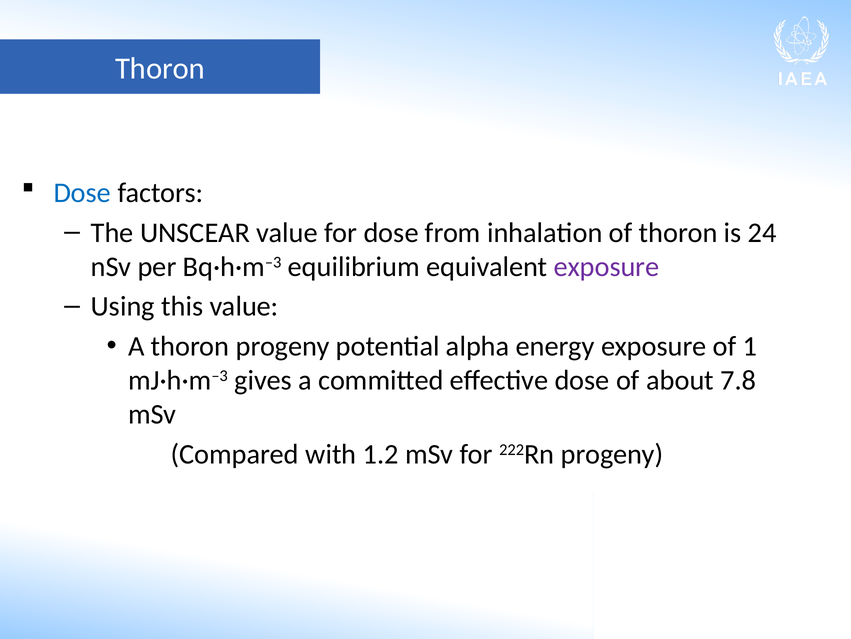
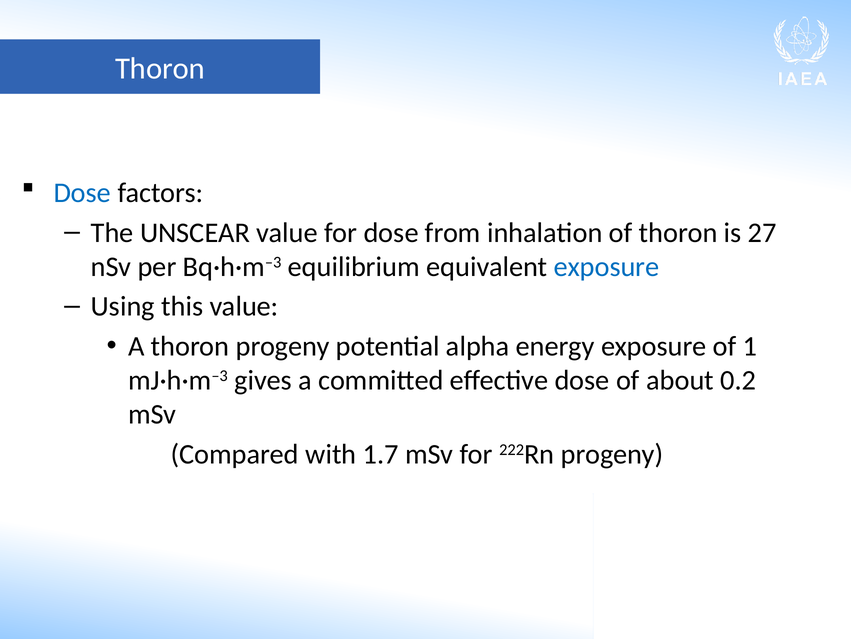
24: 24 -> 27 (762, 232)
exposure colour: purple -> blue (607, 266)
7.8: 7.8 -> 0.2 (738, 380)
1.2: 1.2 -> 1.7 (381, 454)
